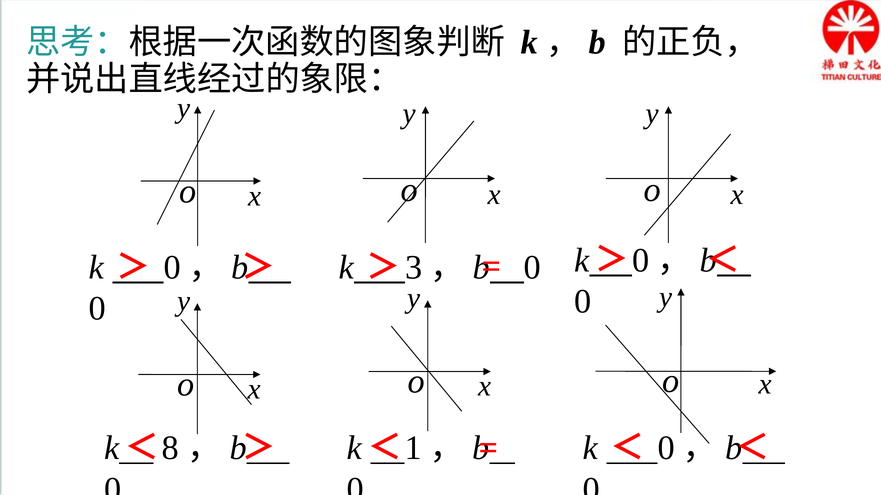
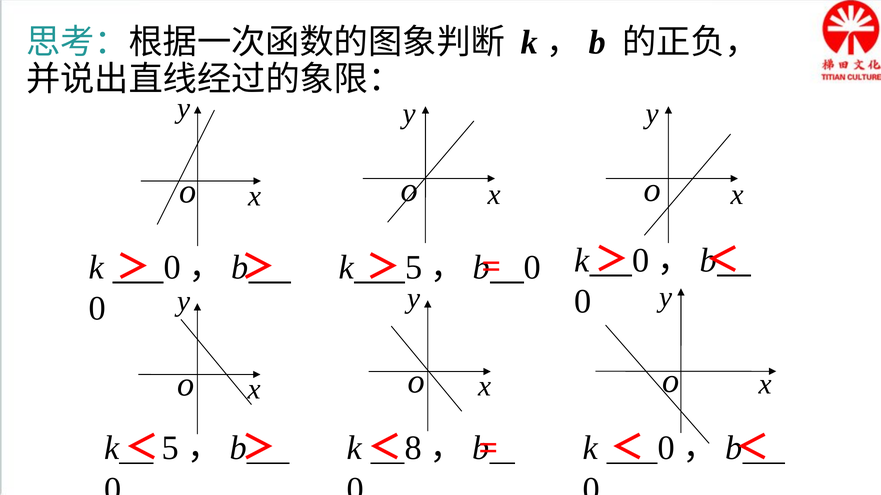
3: 3 -> 5 (414, 268)
8: 8 -> 5 (171, 449)
1: 1 -> 8 (413, 449)
